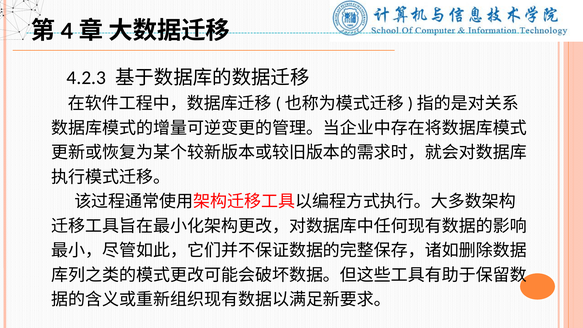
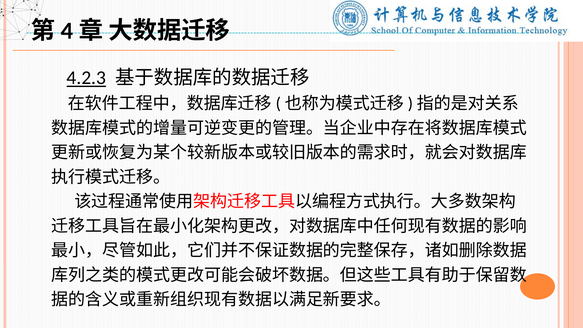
4.2.3 underline: none -> present (86, 78)
